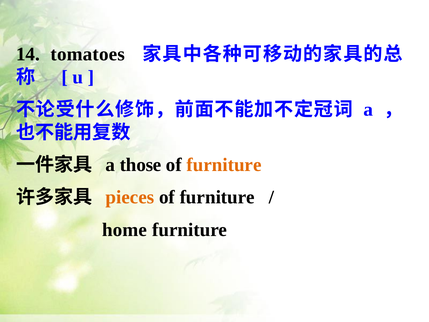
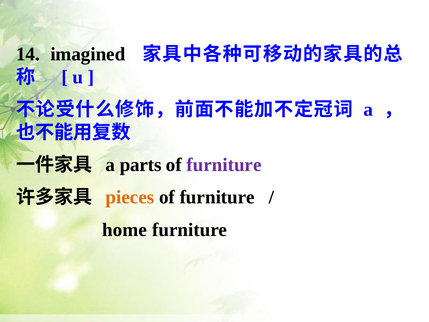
tomatoes: tomatoes -> imagined (88, 54)
those: those -> parts (141, 165)
furniture colour: orange -> purple (224, 165)
